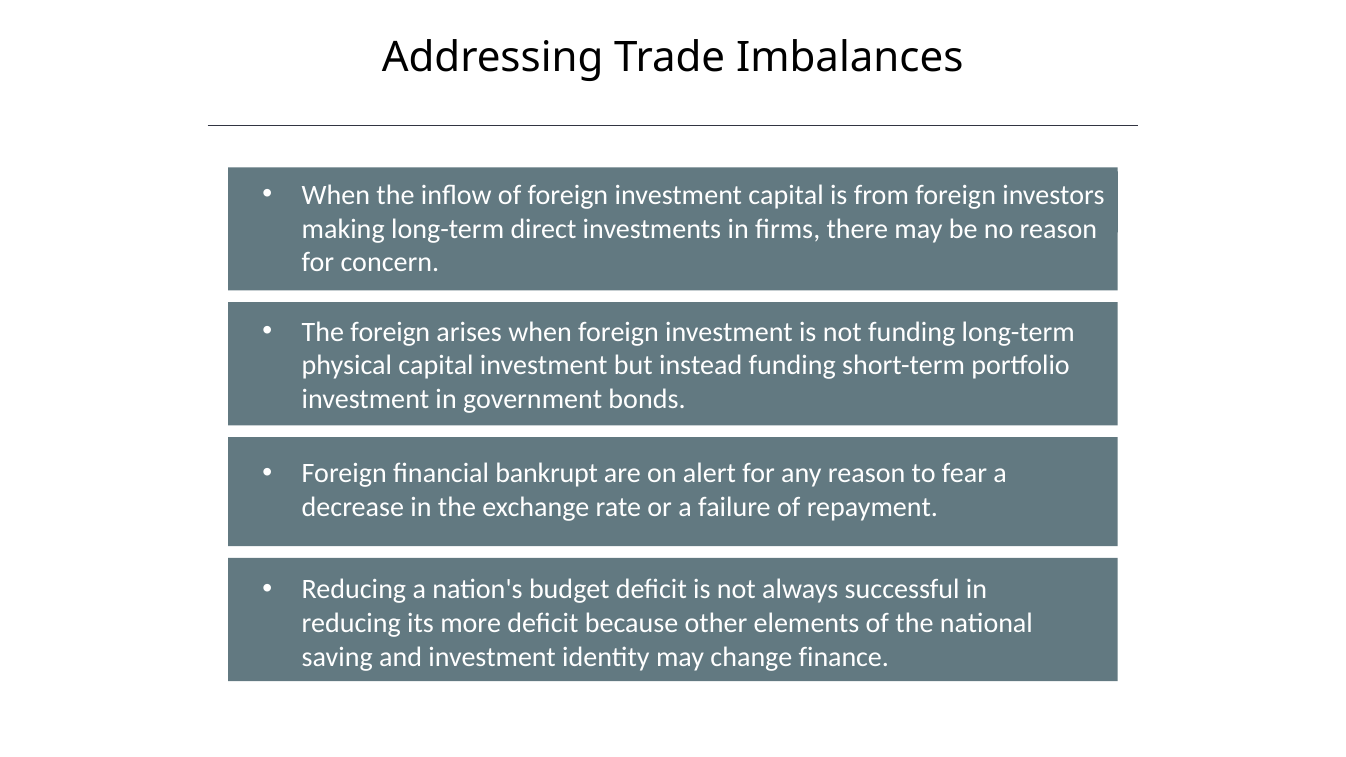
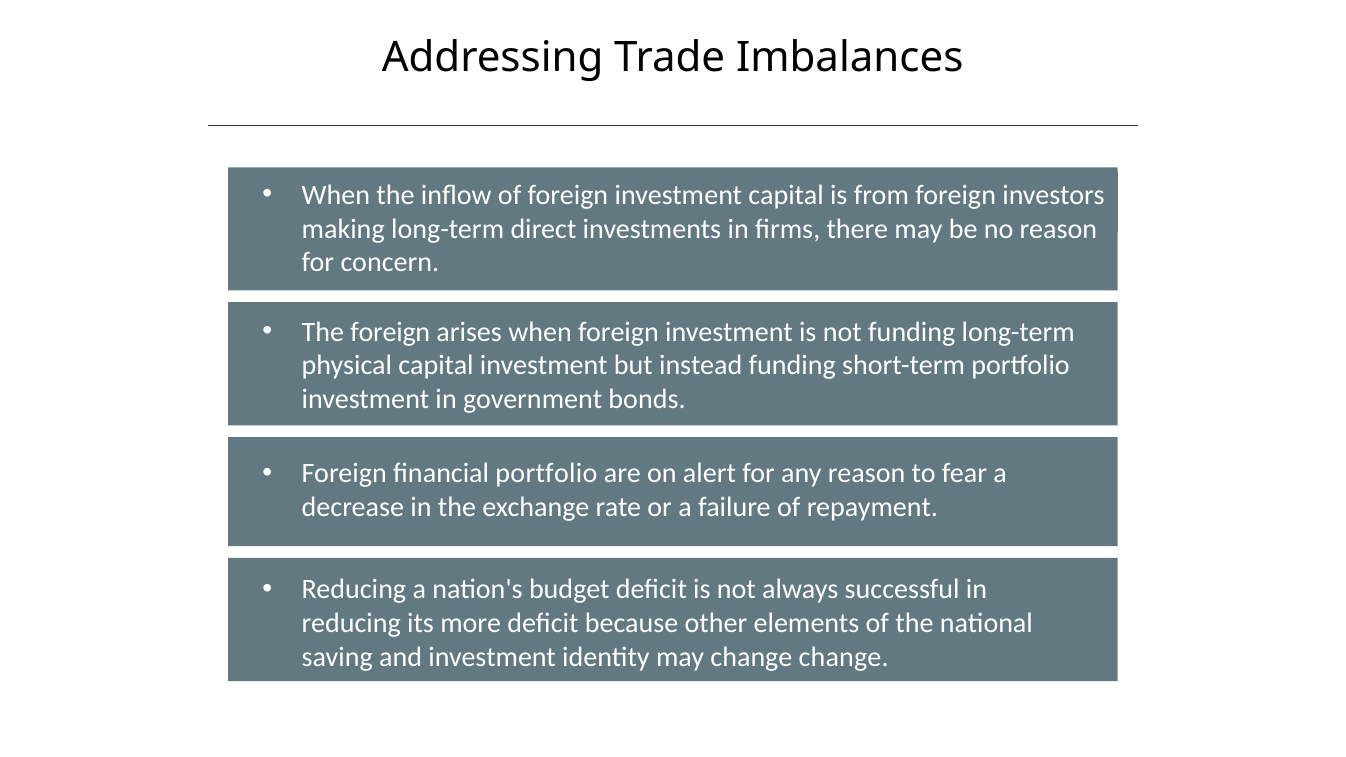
financial bankrupt: bankrupt -> portfolio (546, 474)
change finance: finance -> change (844, 657)
